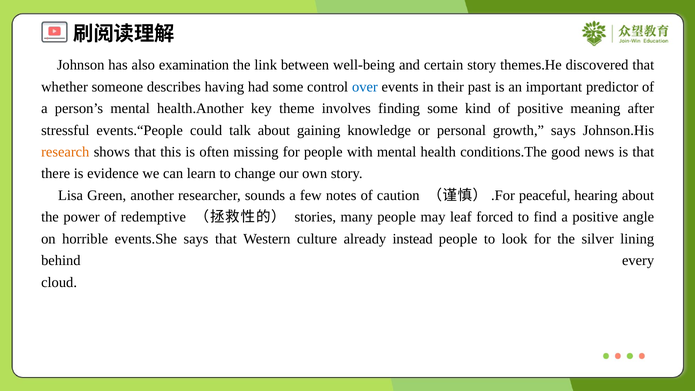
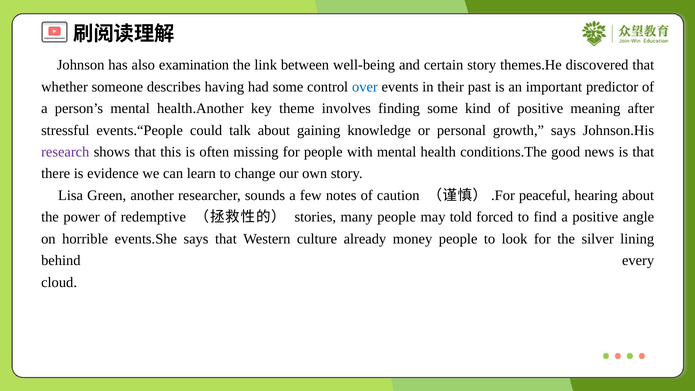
research colour: orange -> purple (65, 152)
leaf: leaf -> told (461, 217)
instead: instead -> money (413, 239)
